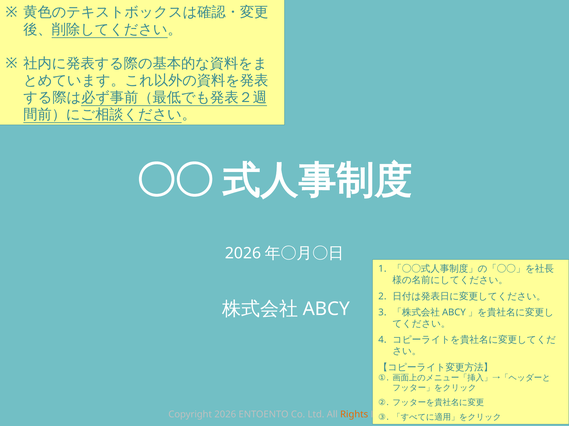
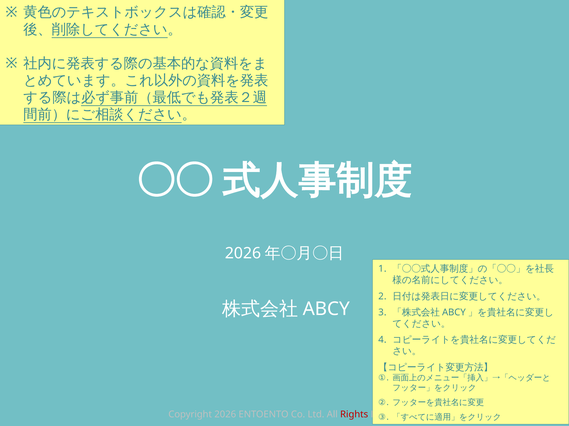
Rights colour: orange -> red (354, 415)
